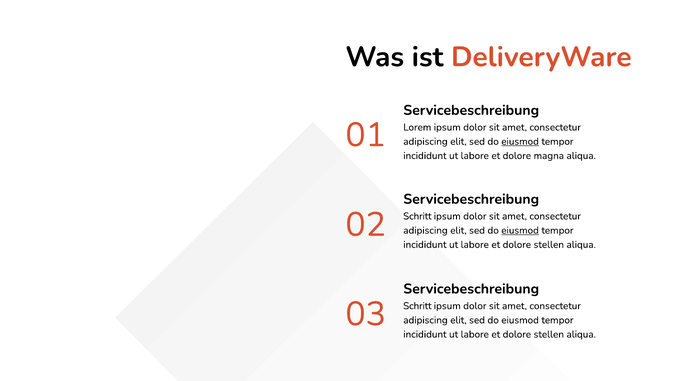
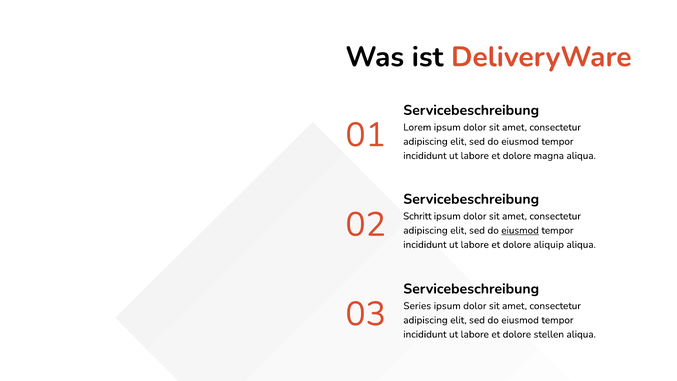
eiusmod underline: present -> none (520, 141)
stellen: stellen -> aliquip (549, 244)
Schritt: Schritt -> Series (417, 306)
